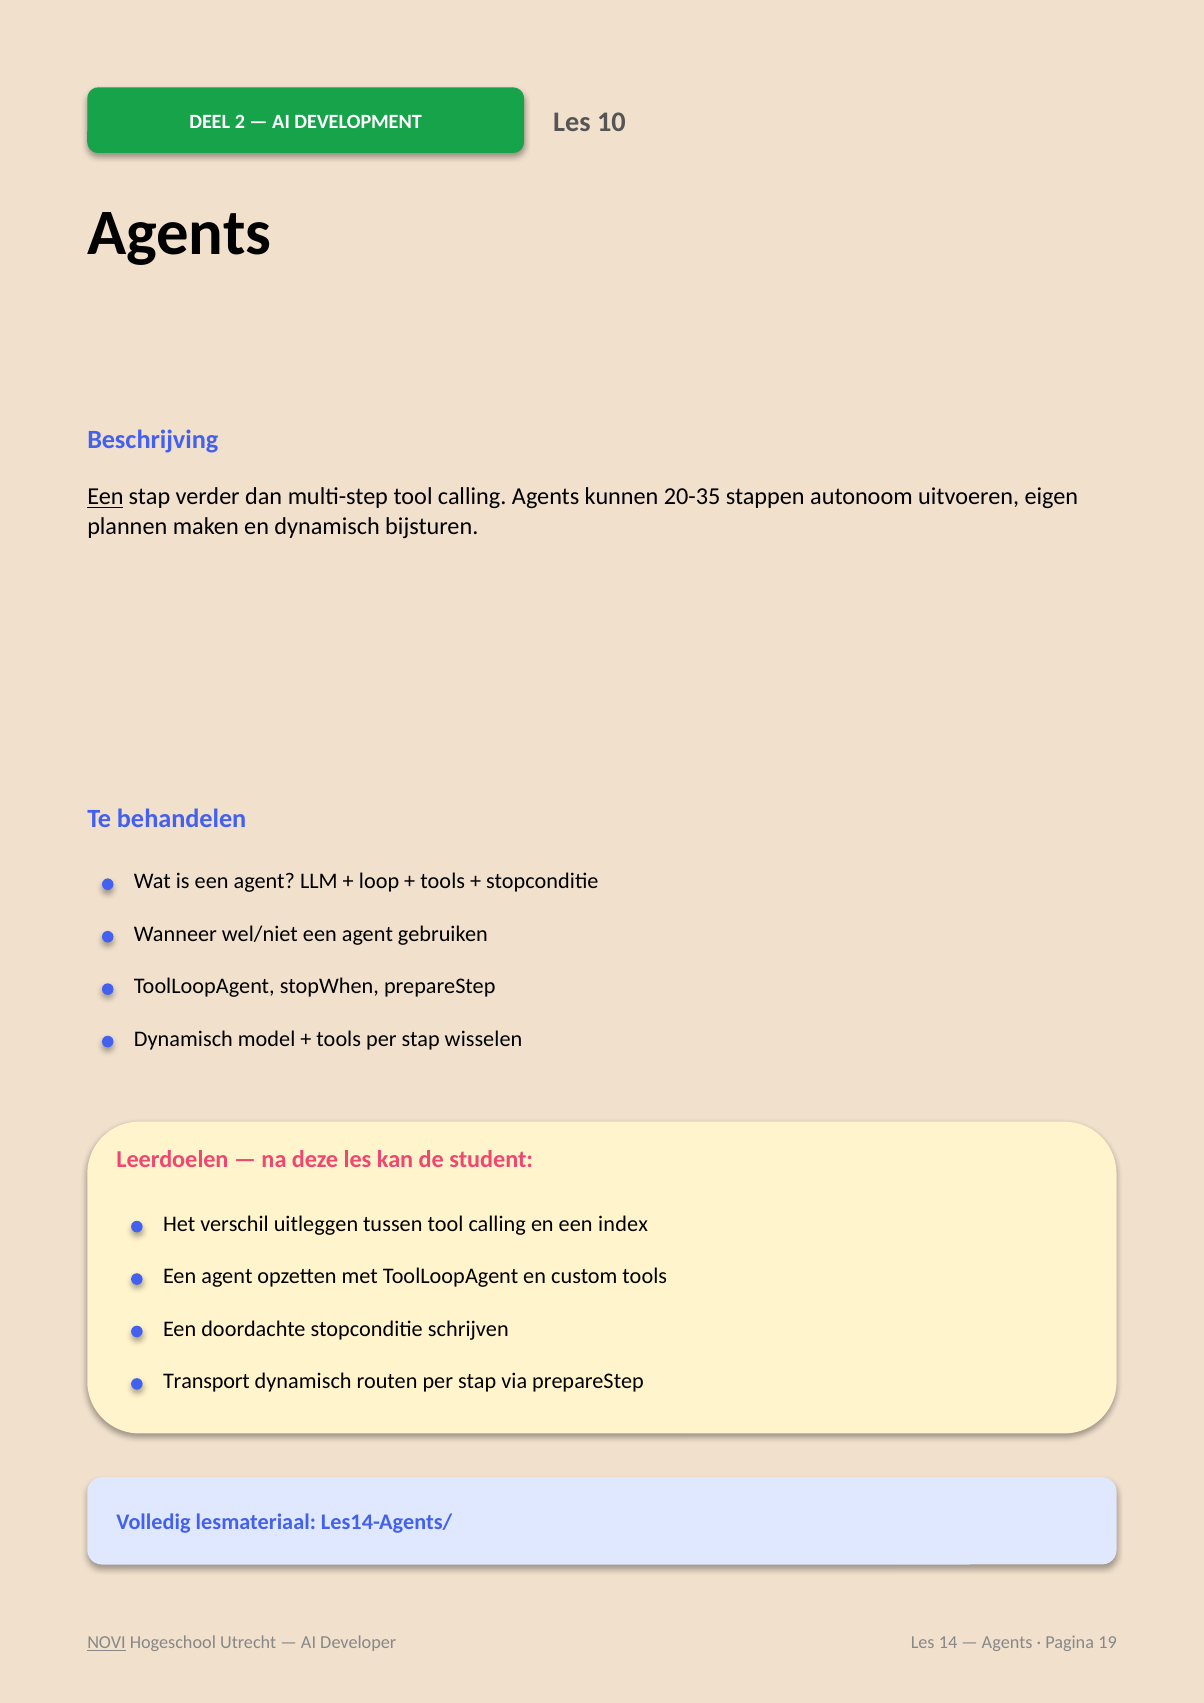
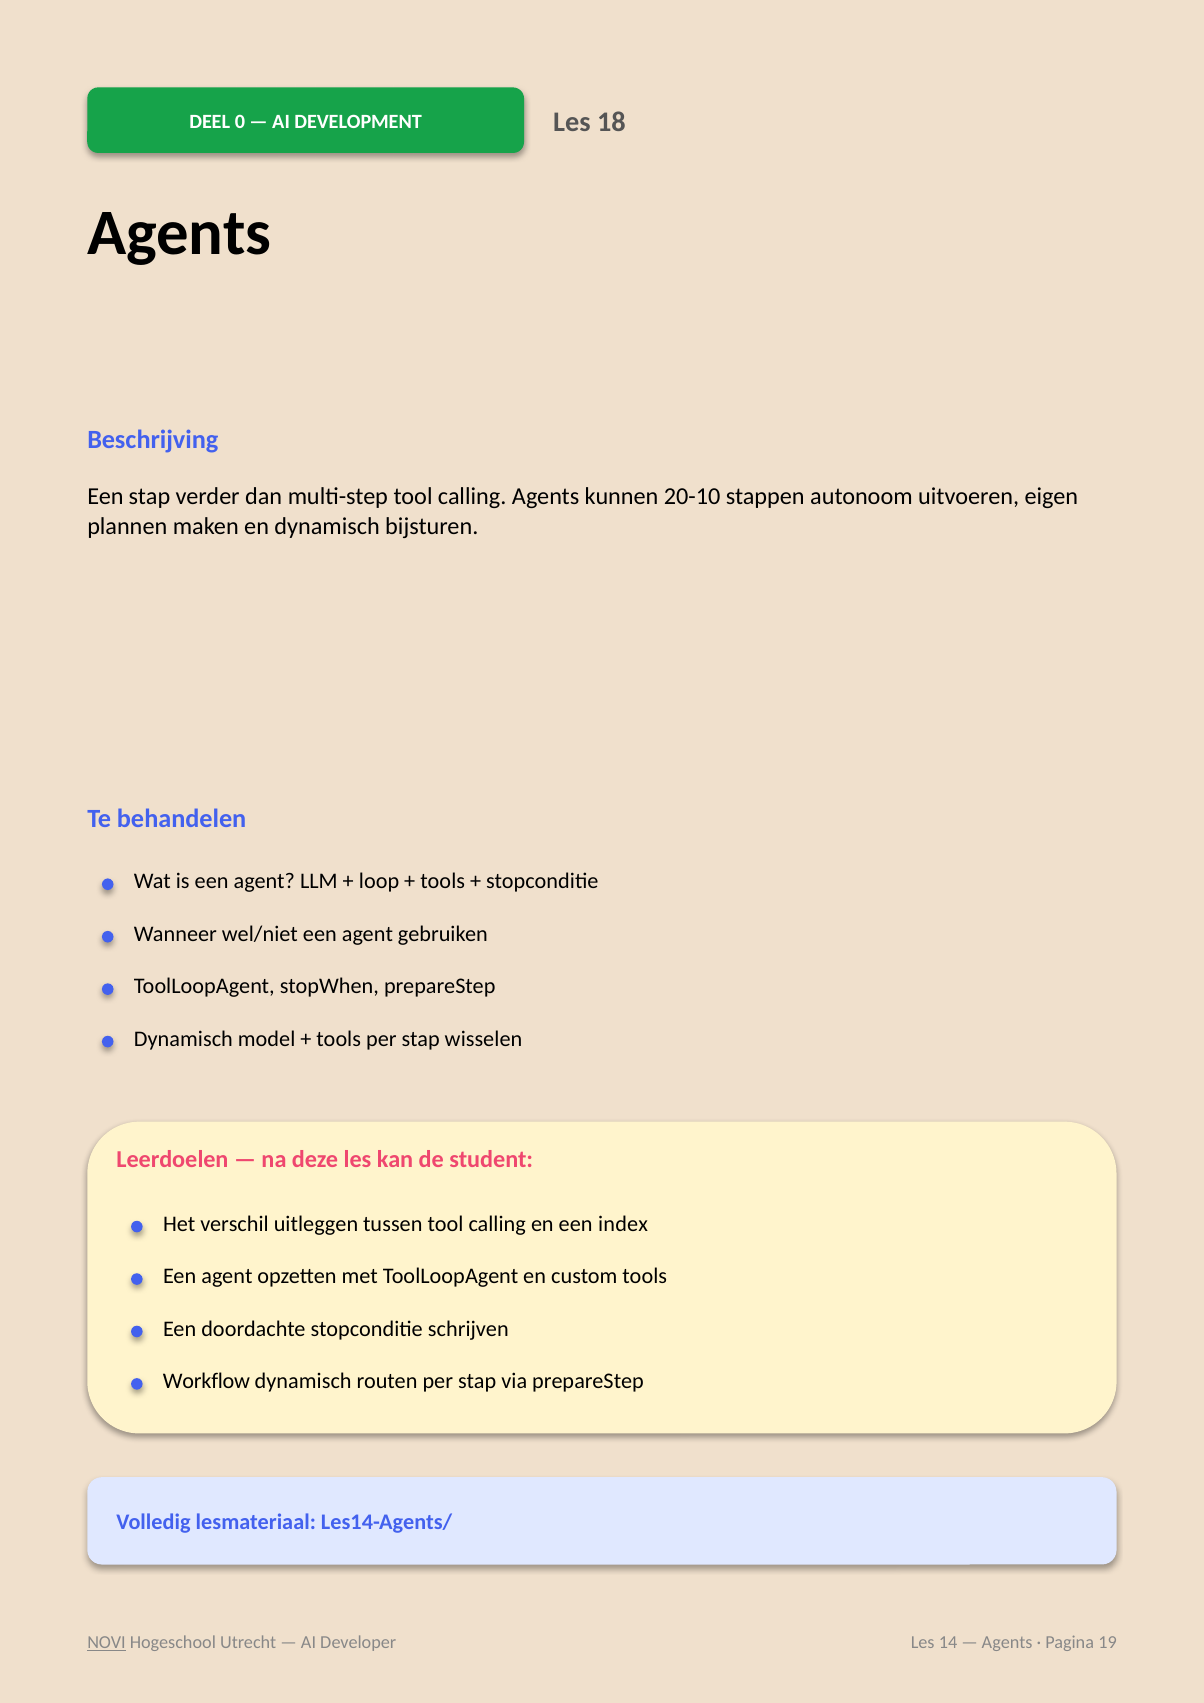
2: 2 -> 0 (240, 121)
10: 10 -> 18 (611, 122)
Een underline: present -> none (105, 497)
20-35: 20-35 -> 20-10 (692, 497)
Transport: Transport -> Workflow (206, 1380)
